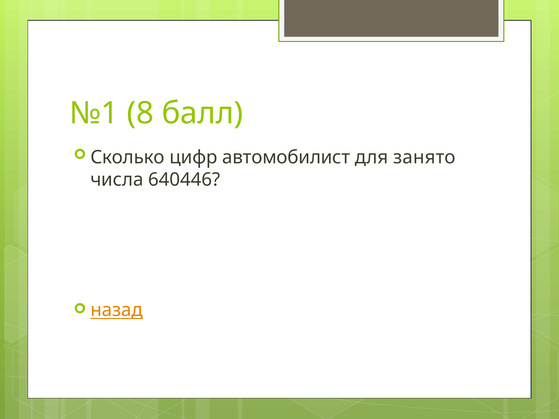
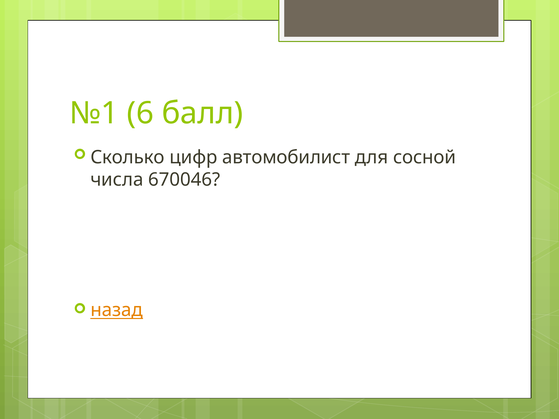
8: 8 -> 6 (140, 113)
занято: занято -> сосной (425, 157)
640446: 640446 -> 670046 (184, 180)
